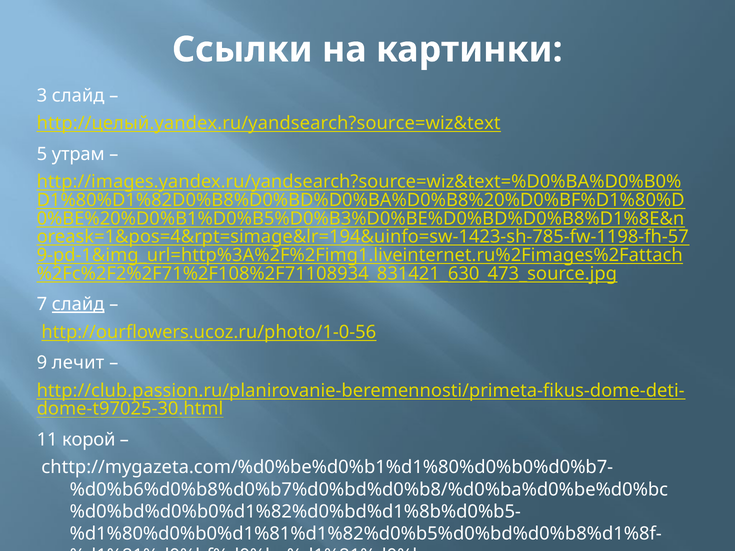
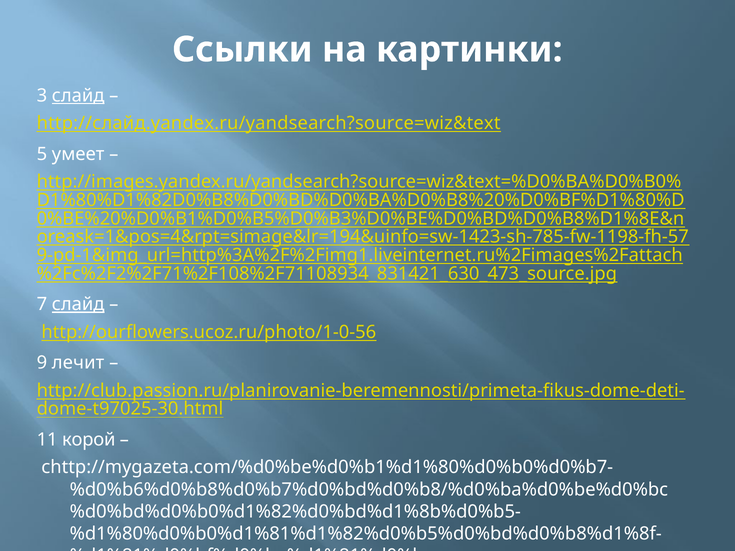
слайд underline: none -> present (78, 96)
http://целый.yandex.ru/yandsearch?source=wiz&text: http://целый.yandex.ru/yandsearch?source=wiz&text -> http://слайд.yandex.ru/yandsearch?source=wiz&text (269, 123)
утрам: утрам -> умеет (78, 154)
